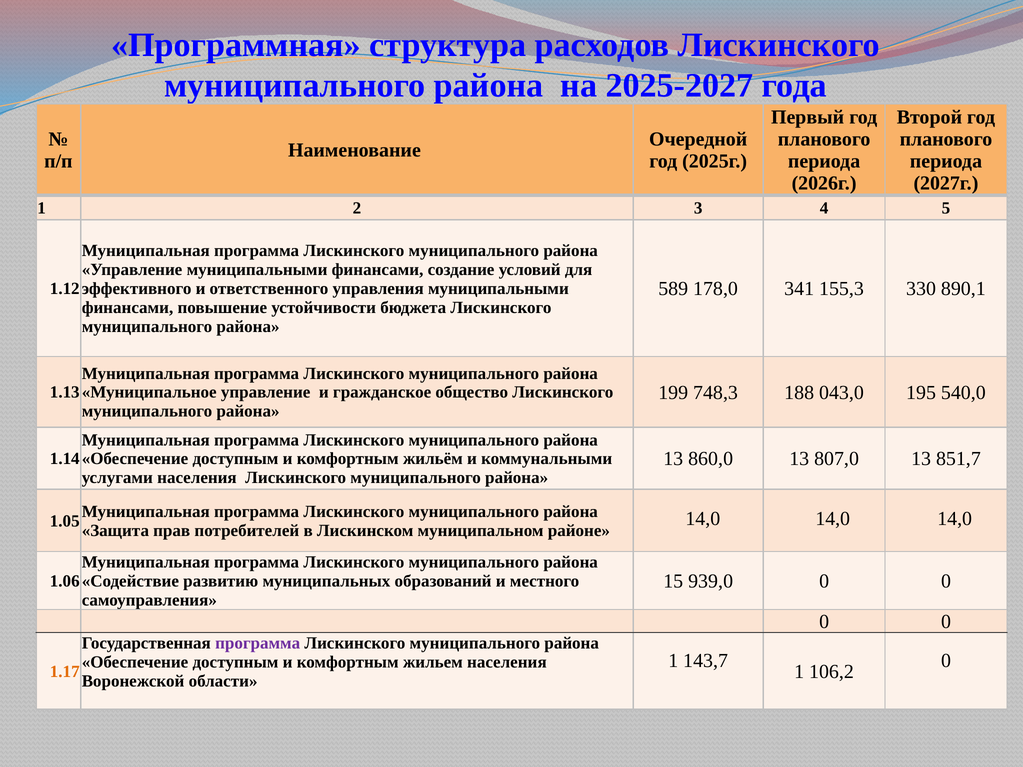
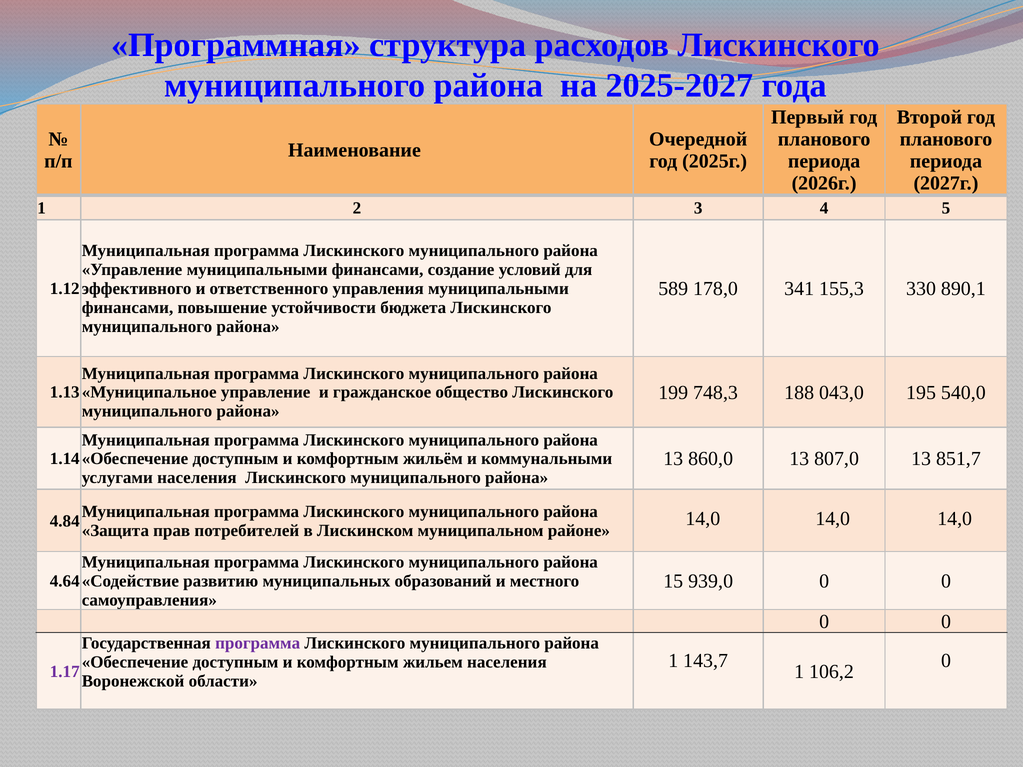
1.05: 1.05 -> 4.84 (65, 521)
1.06: 1.06 -> 4.64 (65, 581)
1.17 colour: orange -> purple (65, 672)
